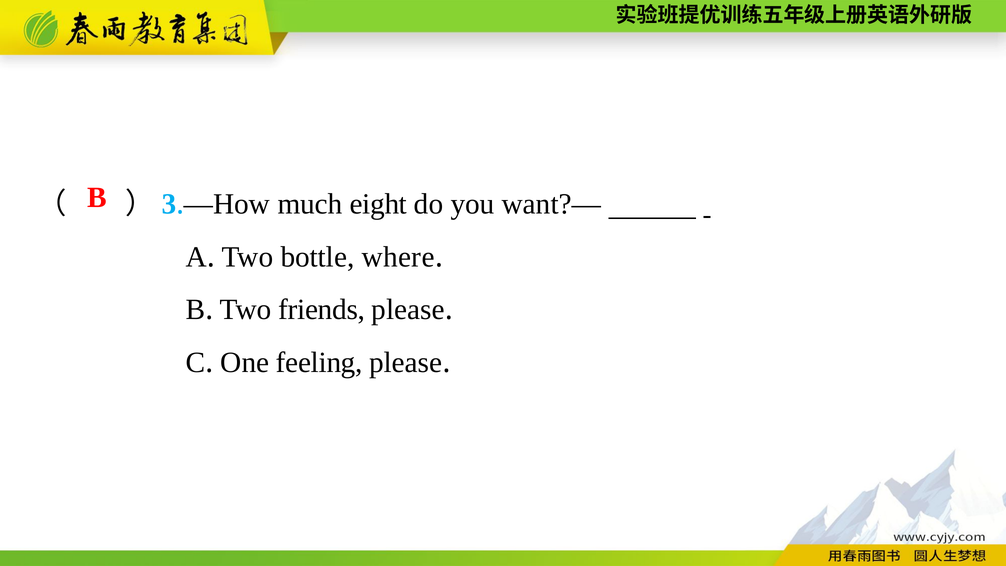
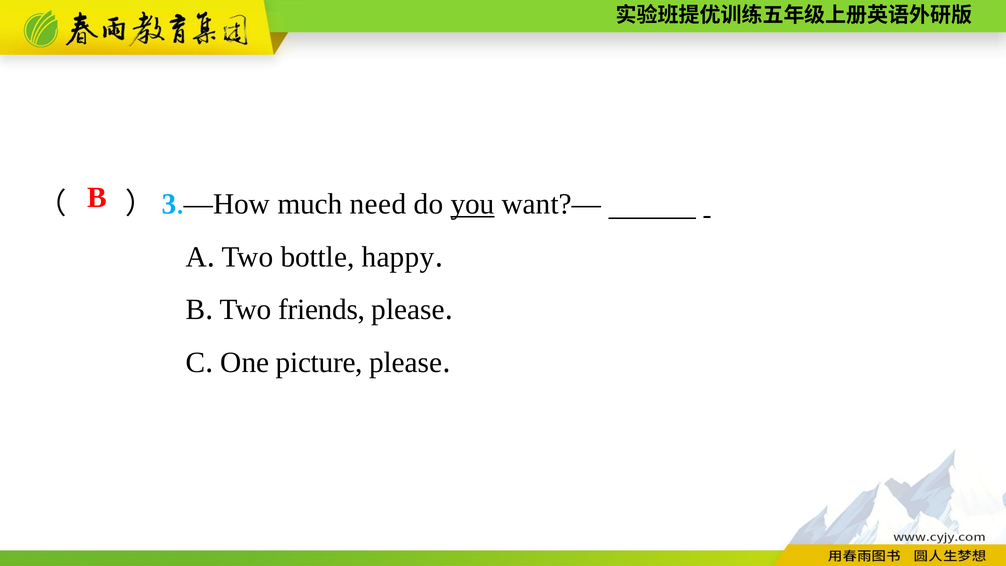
eight: eight -> need (378, 204)
you underline: none -> present (473, 204)
where: where -> happy (398, 257)
feeling: feeling -> picture (319, 363)
